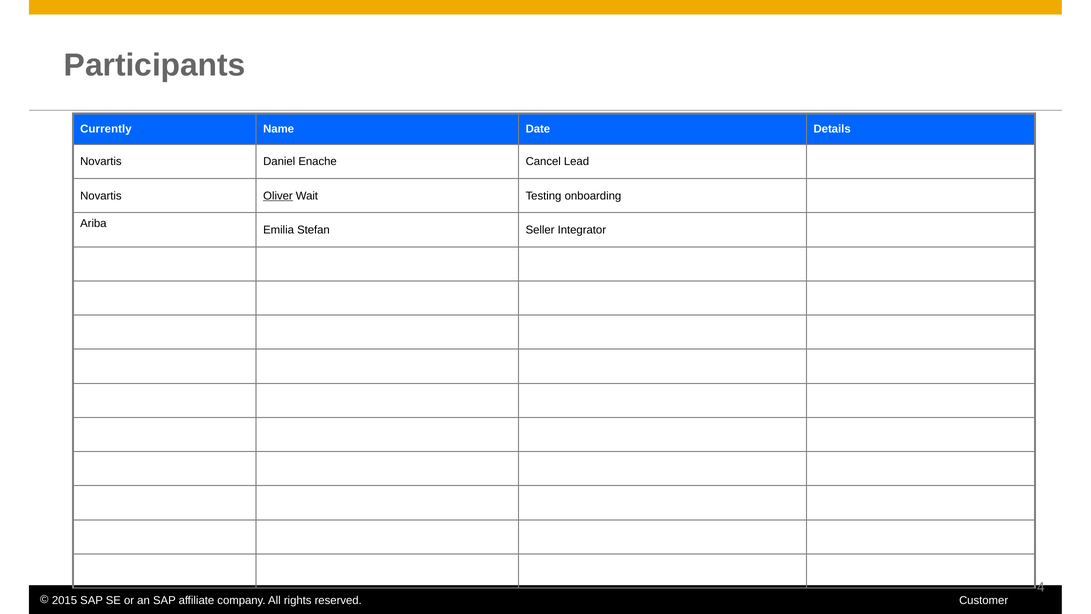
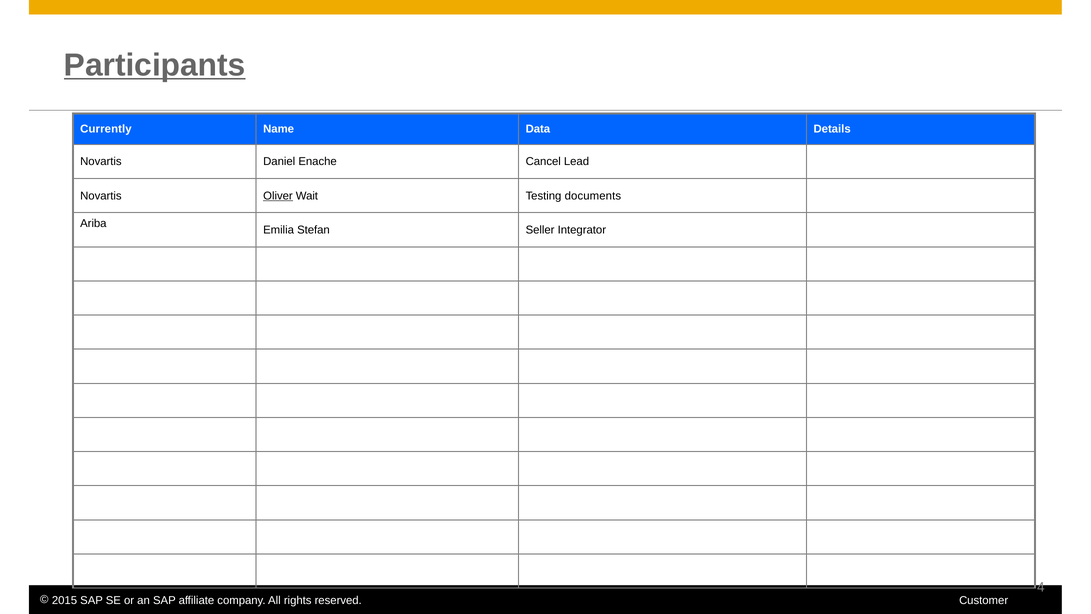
Participants underline: none -> present (155, 65)
Date: Date -> Data (538, 129)
onboarding: onboarding -> documents (593, 196)
